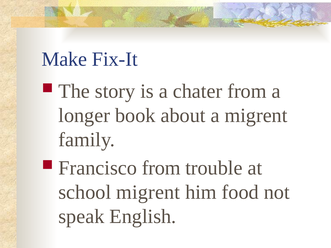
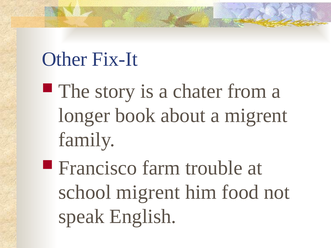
Make: Make -> Other (64, 59)
Francisco from: from -> farm (161, 168)
